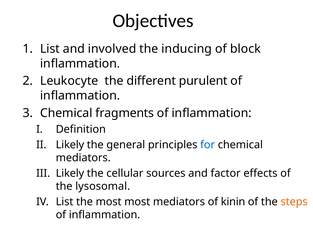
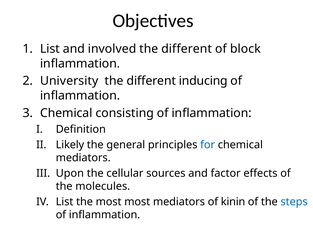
inducing: inducing -> different (187, 49)
Leukocyte: Leukocyte -> University (69, 81)
purulent: purulent -> inducing (203, 81)
fragments: fragments -> consisting (125, 113)
Likely: Likely -> Upon (70, 173)
lysosomal: lysosomal -> molecules (103, 186)
steps colour: orange -> blue (294, 202)
